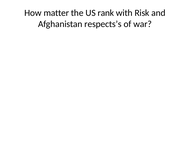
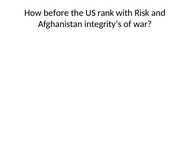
matter: matter -> before (56, 13)
respects’s: respects’s -> integrity’s (103, 24)
